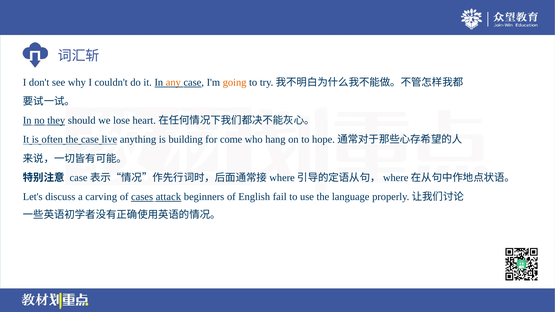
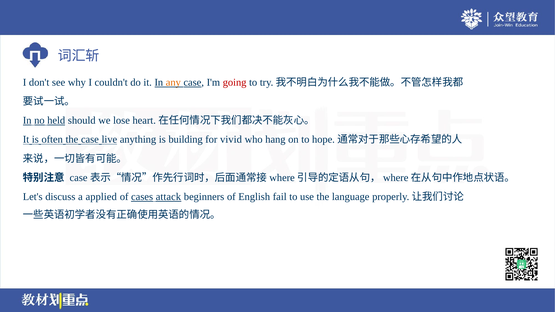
going colour: orange -> red (235, 82)
they: they -> held (56, 121)
come: come -> vivid (231, 140)
carving: carving -> applied (101, 197)
